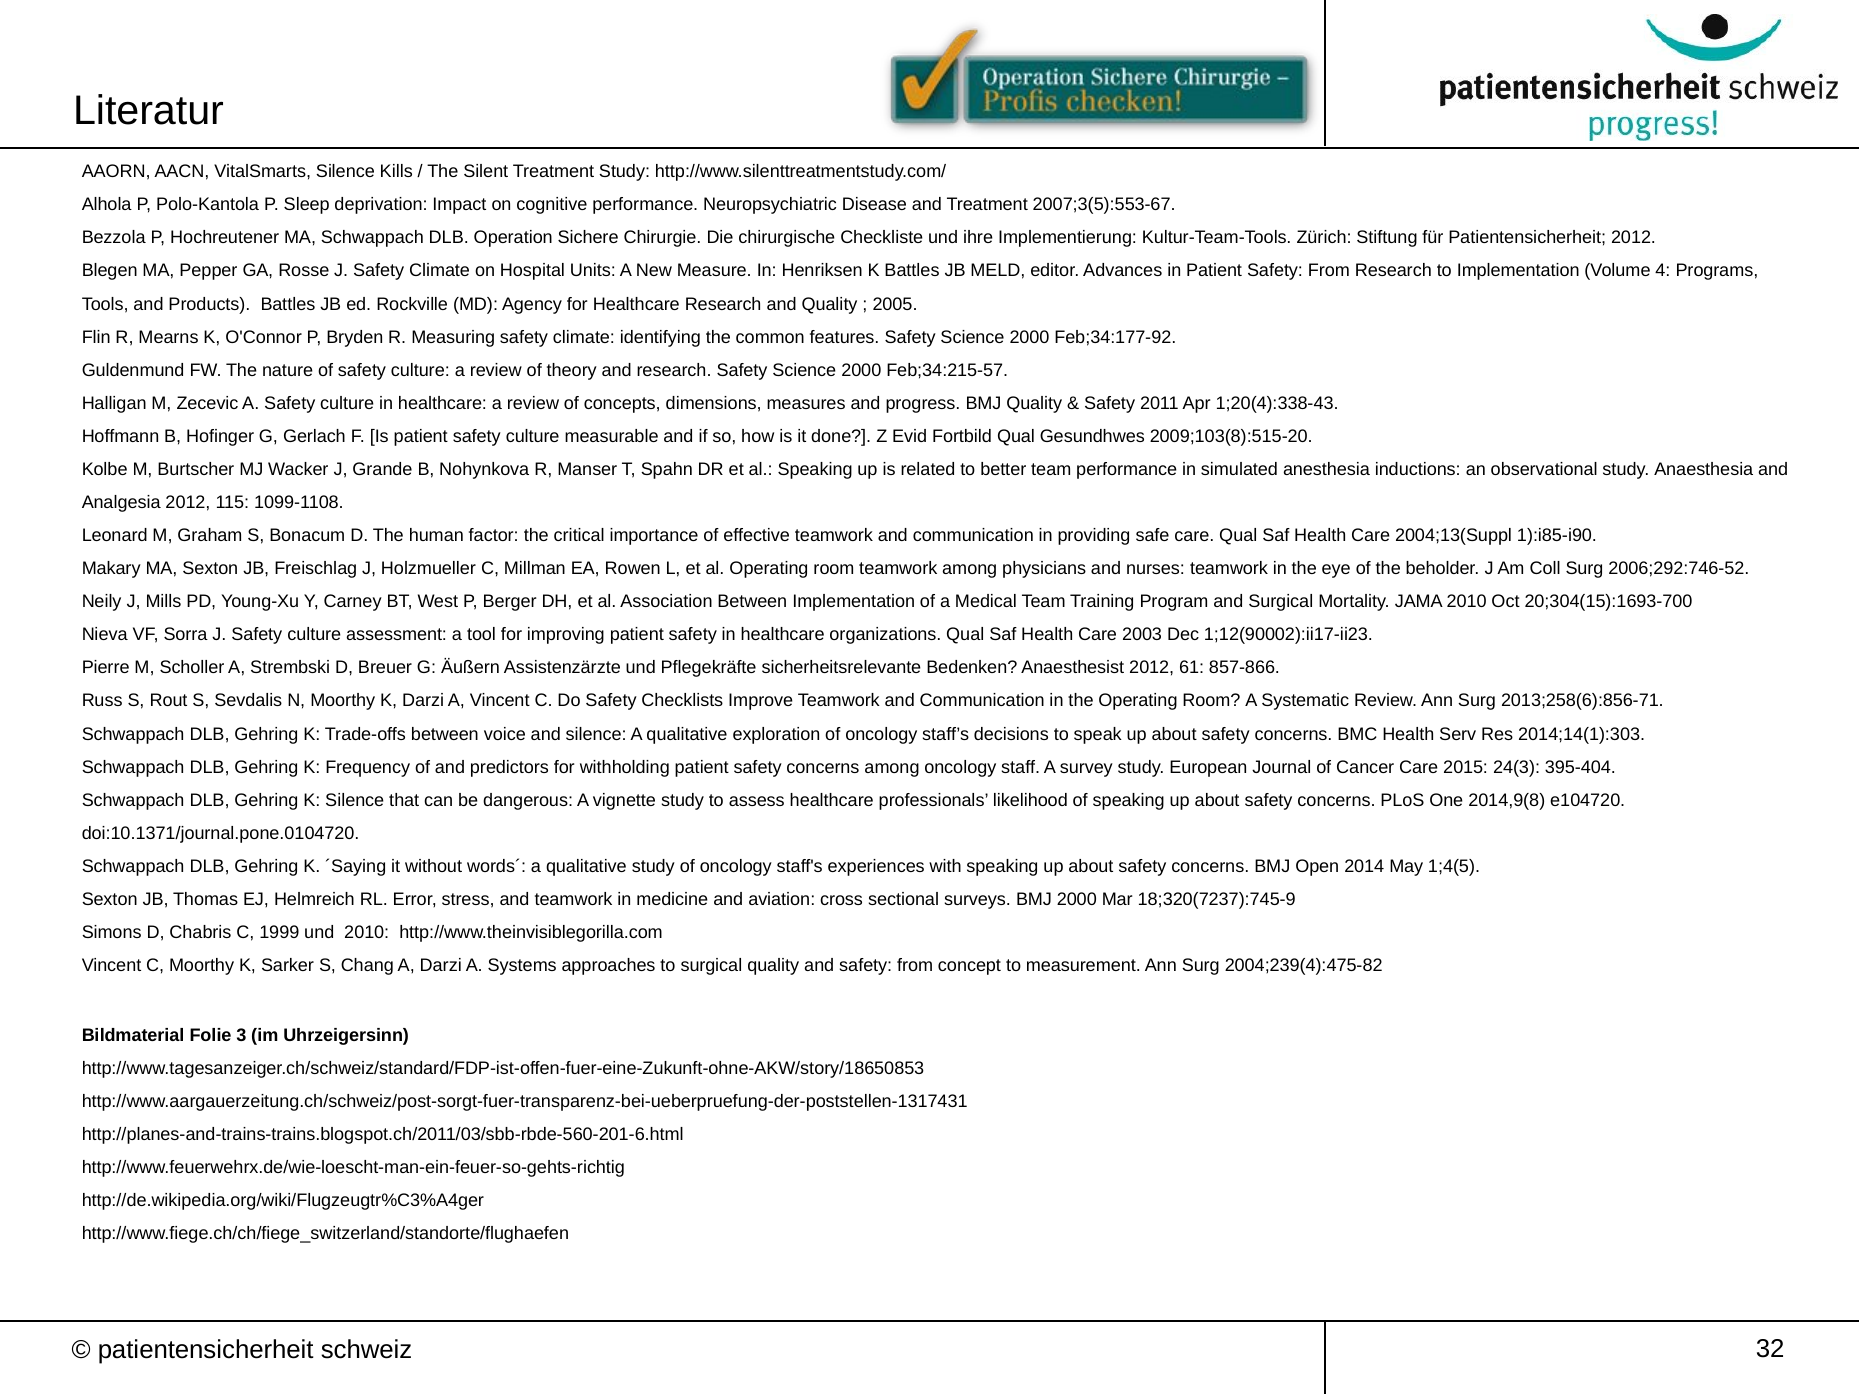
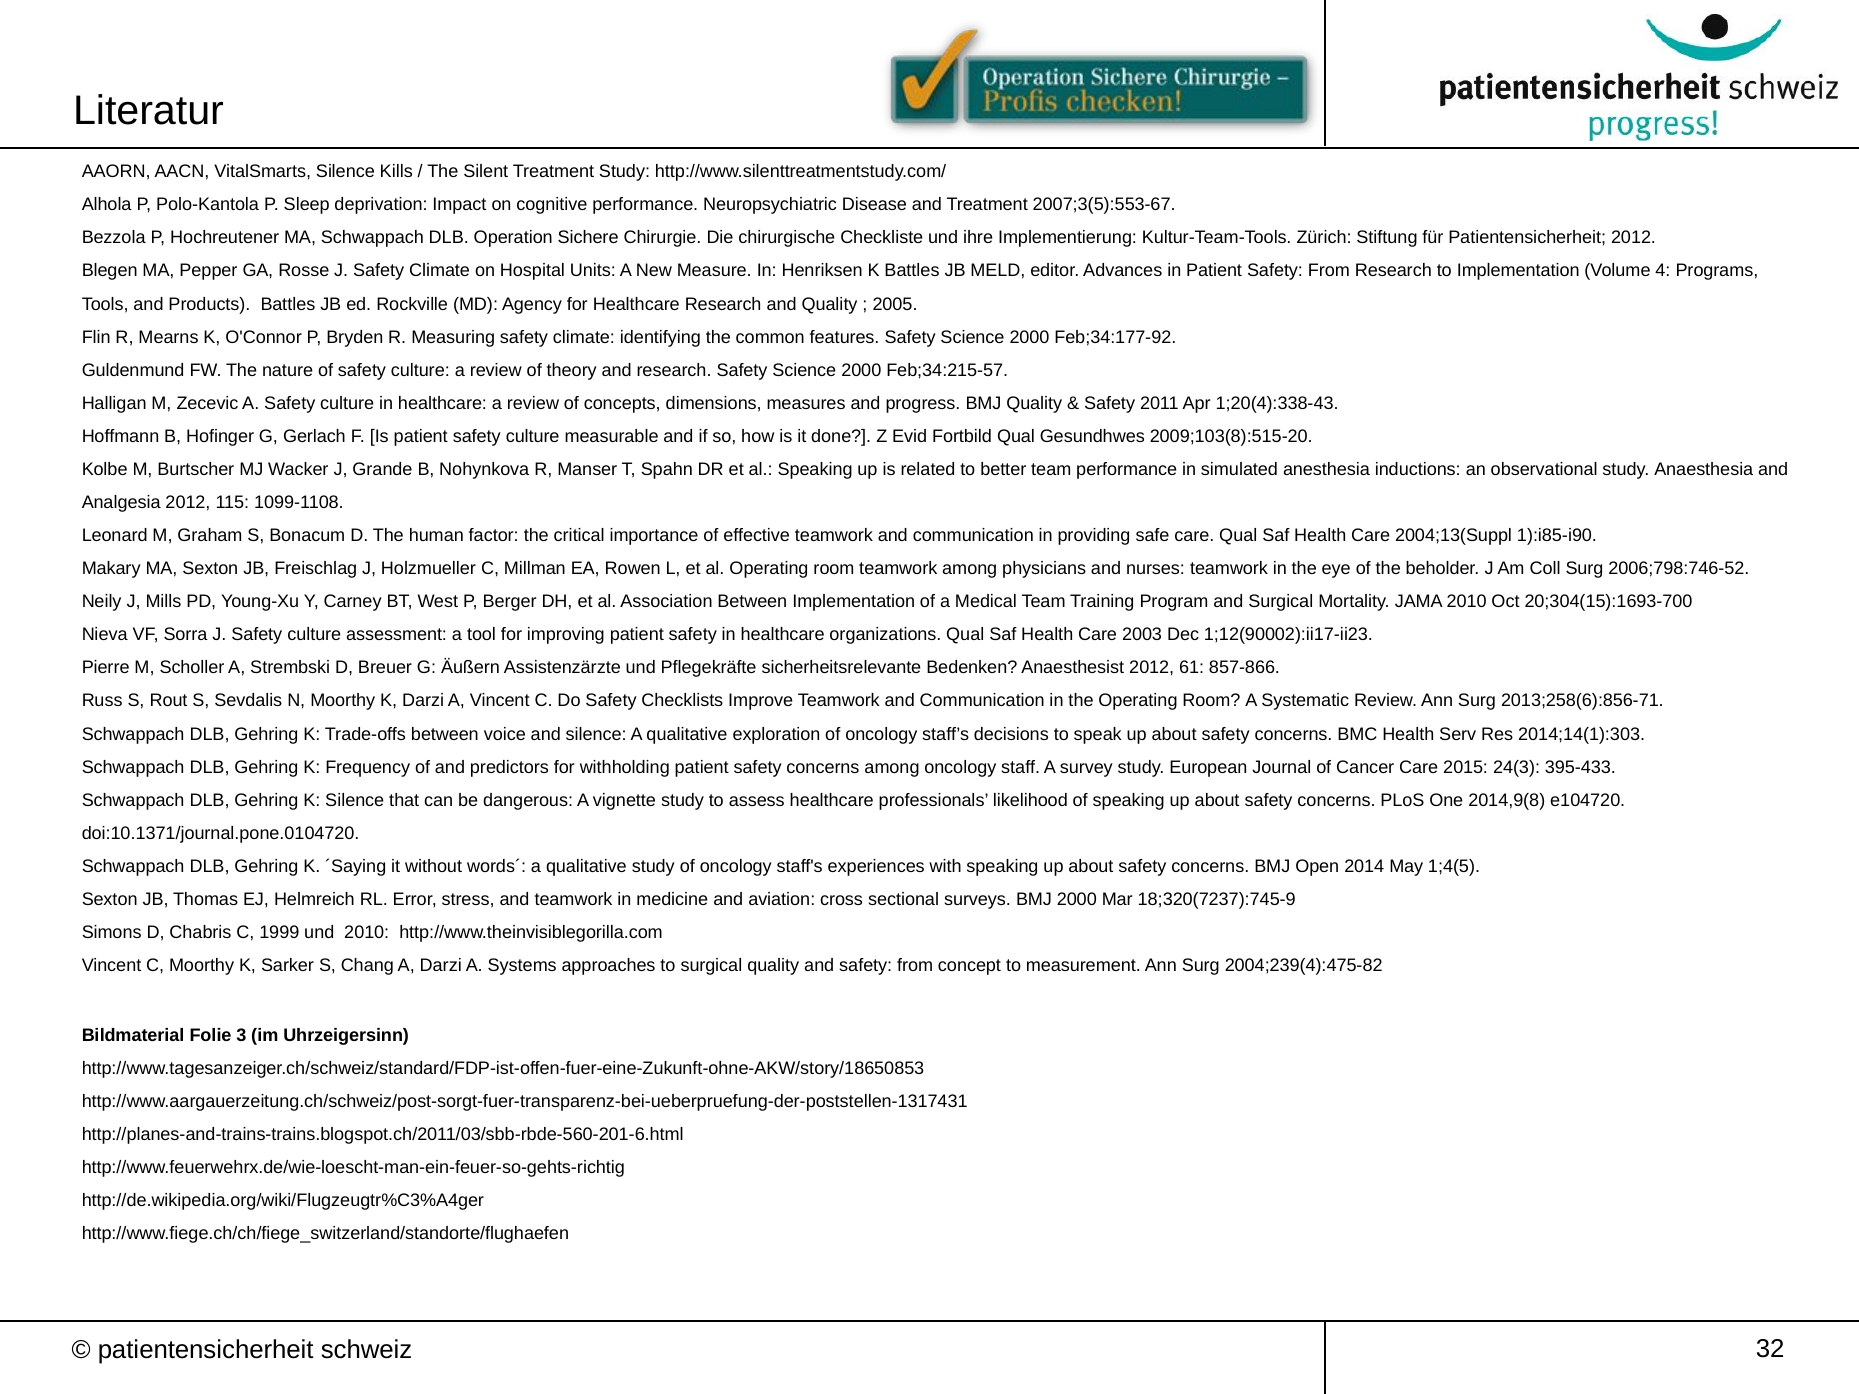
2006;292:746-52: 2006;292:746-52 -> 2006;798:746-52 (1679, 569)
395-404: 395-404 -> 395-433 (1580, 767)
